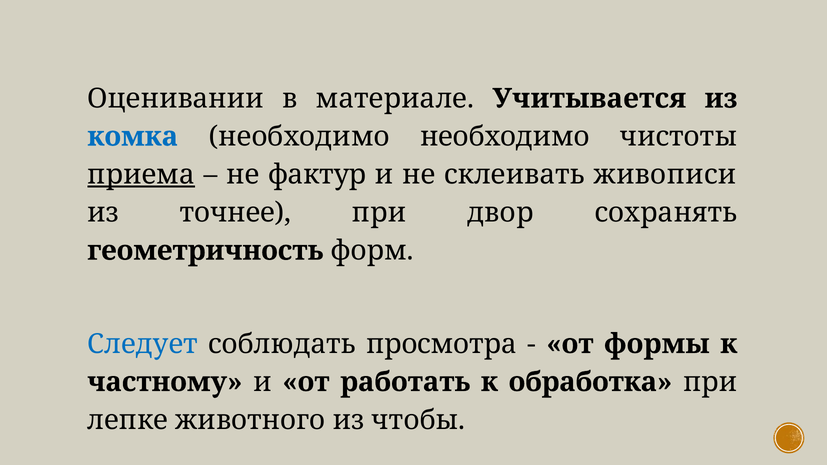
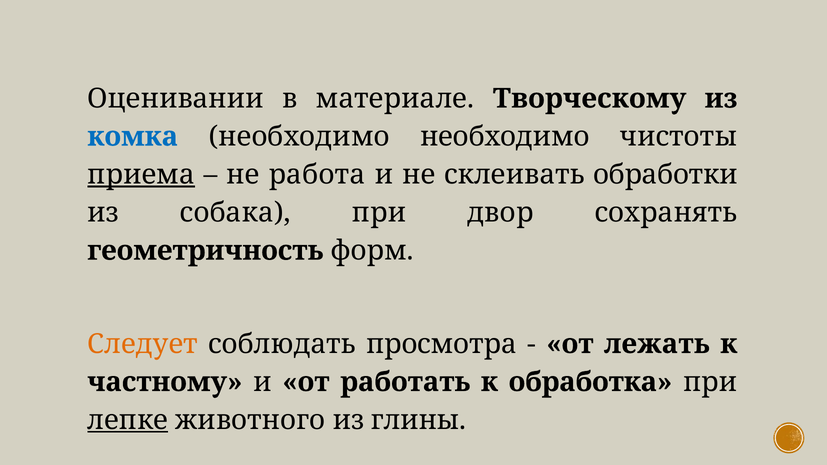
Учитывается: Учитывается -> Творческому (589, 99)
фактур: фактур -> работа (317, 175)
живописи: живописи -> обработки (665, 175)
точнее: точнее -> собака (235, 213)
Следует colour: blue -> orange (143, 344)
формы: формы -> лежать (657, 344)
лепке underline: none -> present (128, 420)
чтобы: чтобы -> глины (419, 420)
